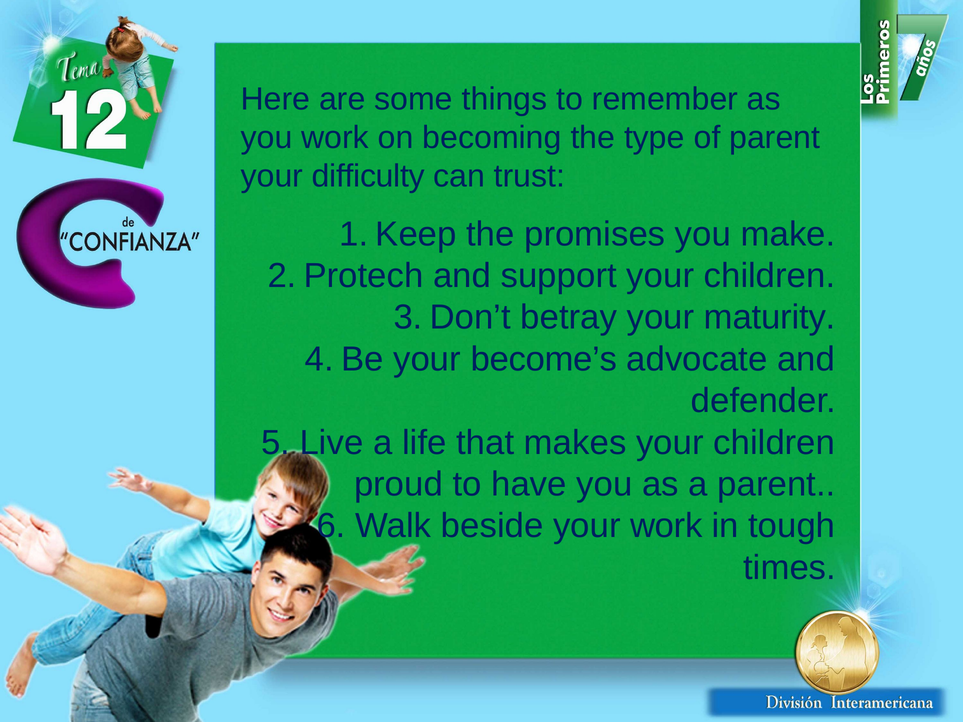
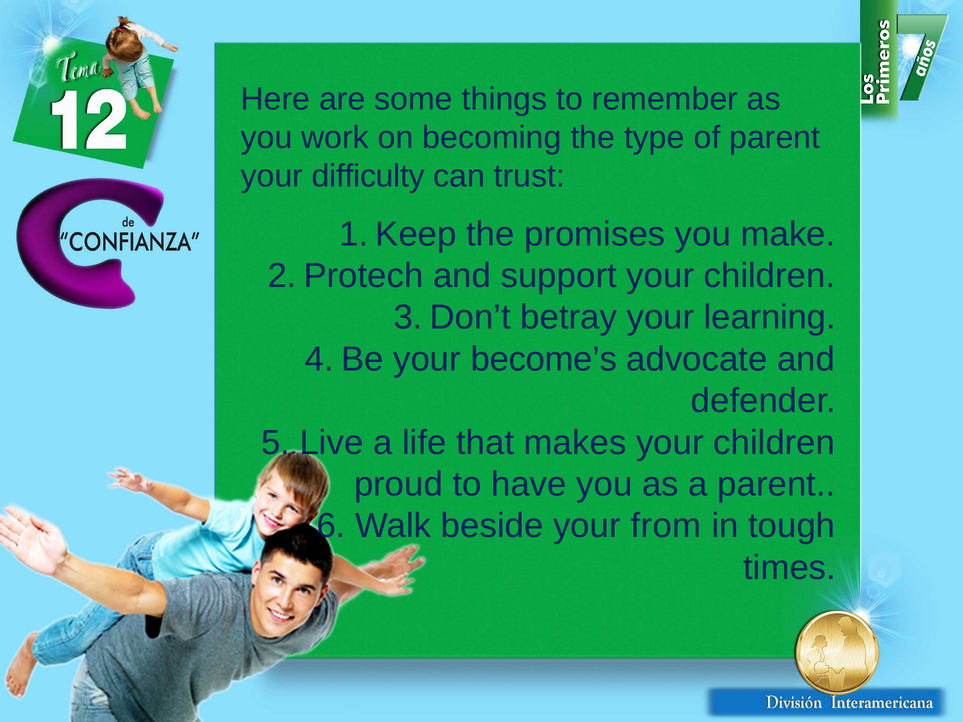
maturity: maturity -> learning (770, 318)
your work: work -> from (666, 526)
